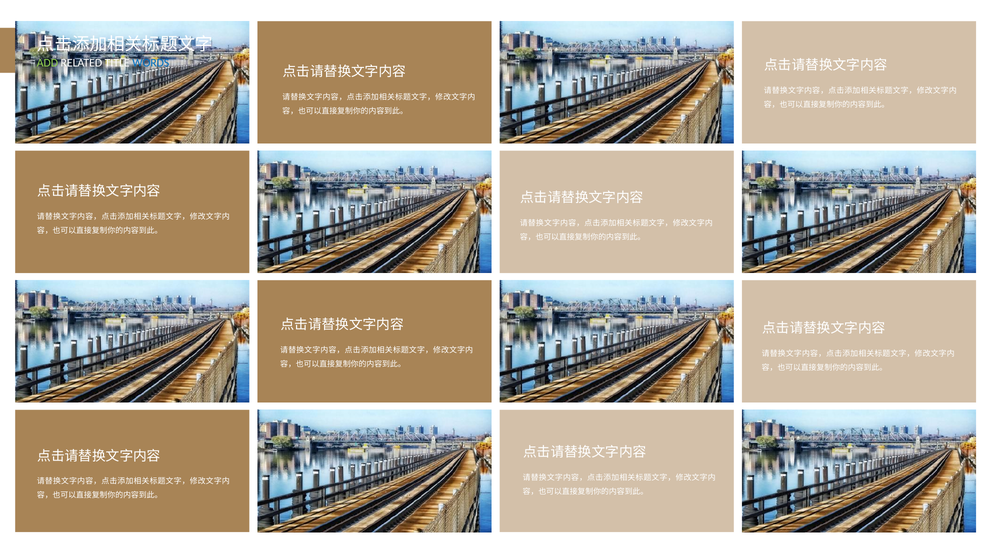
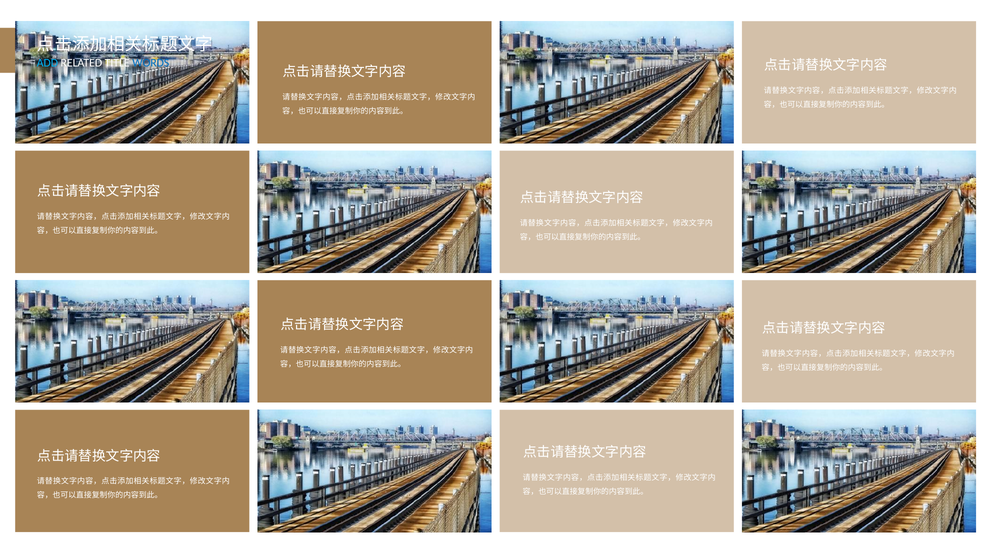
ADD colour: light green -> light blue (47, 63)
